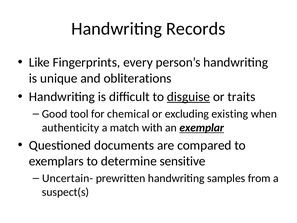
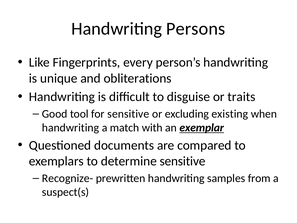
Records: Records -> Persons (196, 29)
disguise underline: present -> none (188, 97)
for chemical: chemical -> sensitive (128, 114)
authenticity: authenticity -> handwriting (71, 128)
Uncertain-: Uncertain- -> Recognize- (68, 178)
